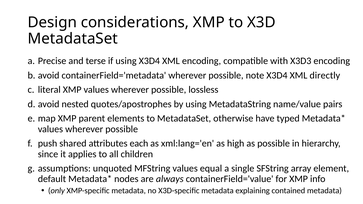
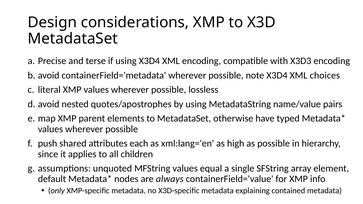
directly: directly -> choices (325, 75)
